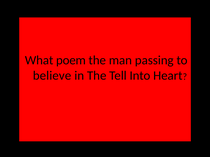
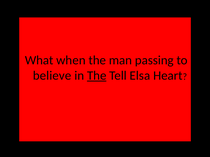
poem: poem -> when (71, 60)
The underline: none -> present (97, 76)
Into: Into -> Elsa (140, 76)
